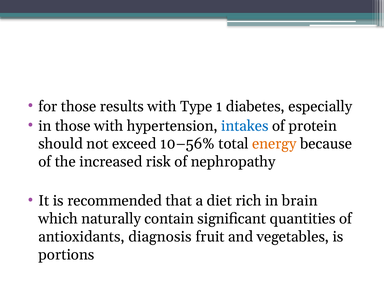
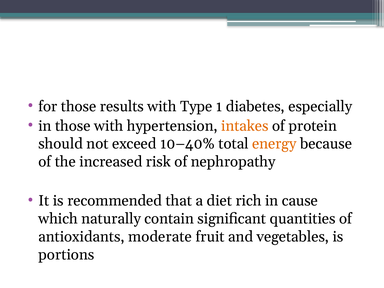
intakes colour: blue -> orange (245, 126)
10–56%: 10–56% -> 10–40% (187, 144)
brain: brain -> cause (300, 201)
diagnosis: diagnosis -> moderate (160, 237)
